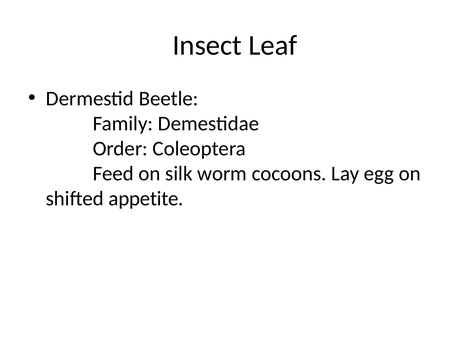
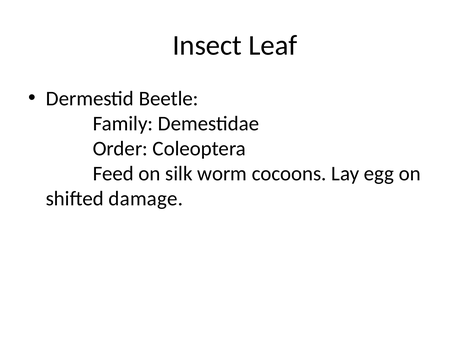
appetite: appetite -> damage (146, 199)
